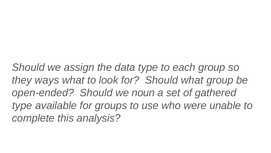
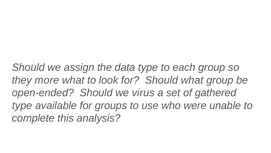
ways: ways -> more (47, 80)
noun: noun -> virus (143, 93)
